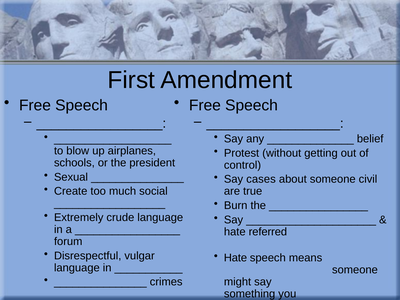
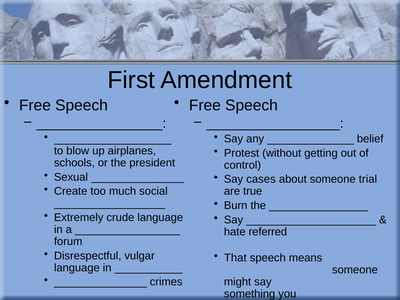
civil: civil -> trial (368, 179)
Hate: Hate -> That (235, 258)
